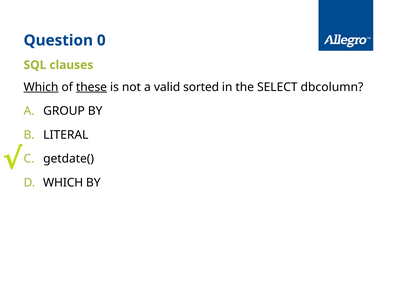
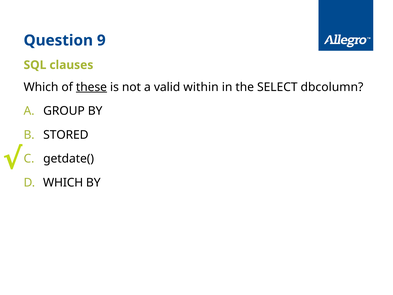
0: 0 -> 9 (101, 40)
Which underline: present -> none (41, 87)
sorted: sorted -> within (201, 87)
LITERAL: LITERAL -> STORED (66, 135)
